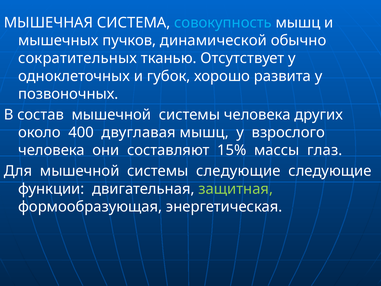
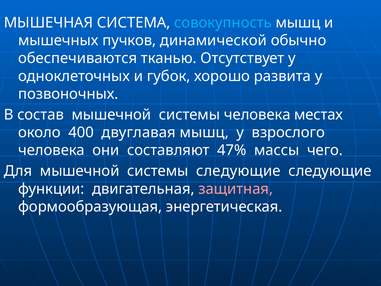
сократительных: сократительных -> обеспечиваются (78, 58)
других: других -> местах (319, 115)
15%: 15% -> 47% (232, 150)
глаз: глаз -> чего (325, 150)
защитная colour: light green -> pink (236, 189)
